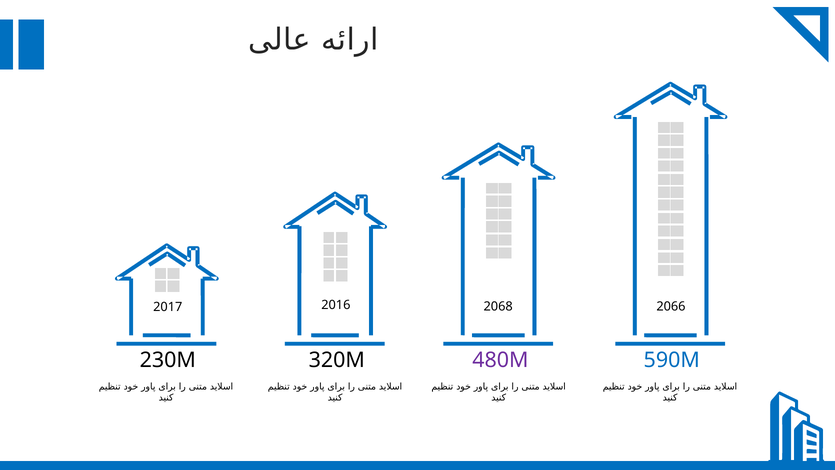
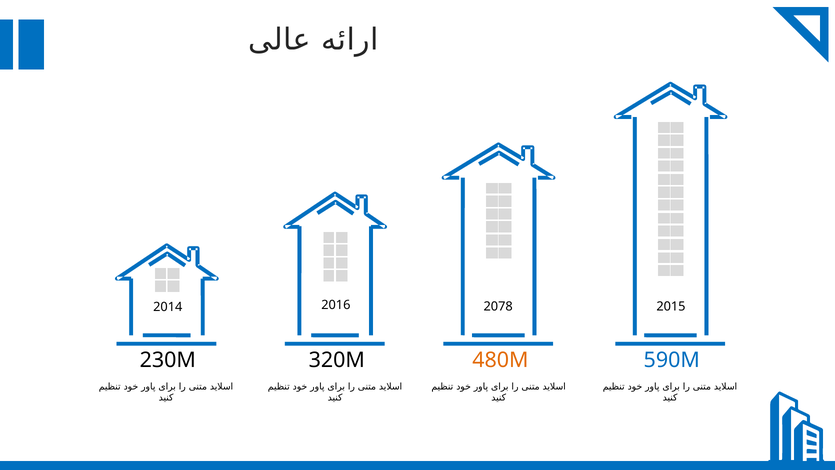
2066: 2066 -> 2015 (671, 307)
2068: 2068 -> 2078 (498, 307)
2017: 2017 -> 2014 (168, 307)
480M colour: purple -> orange (500, 360)
